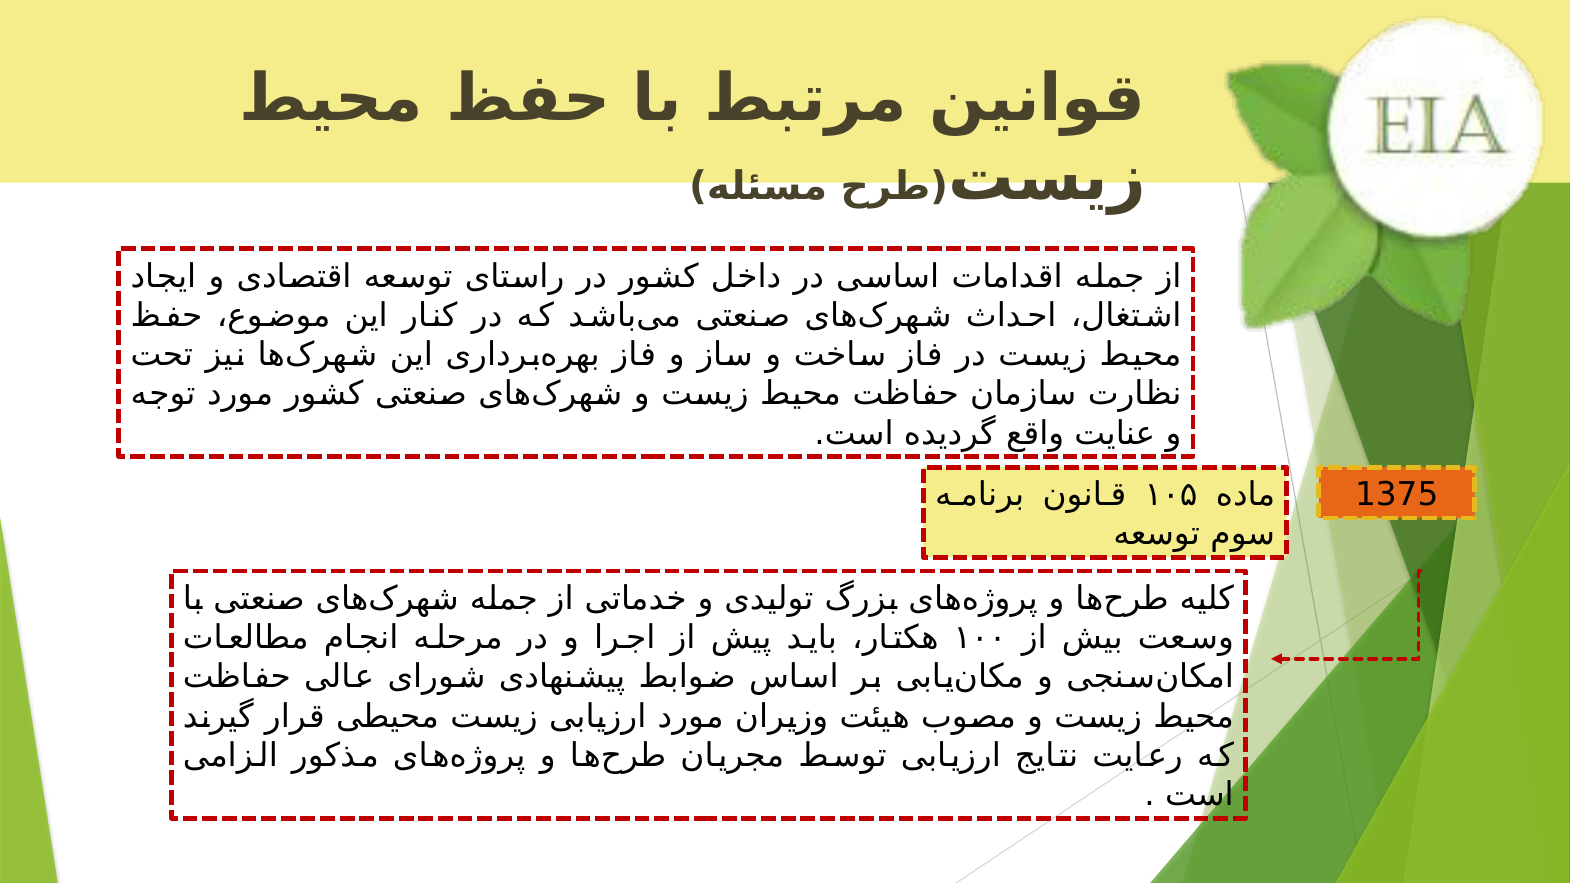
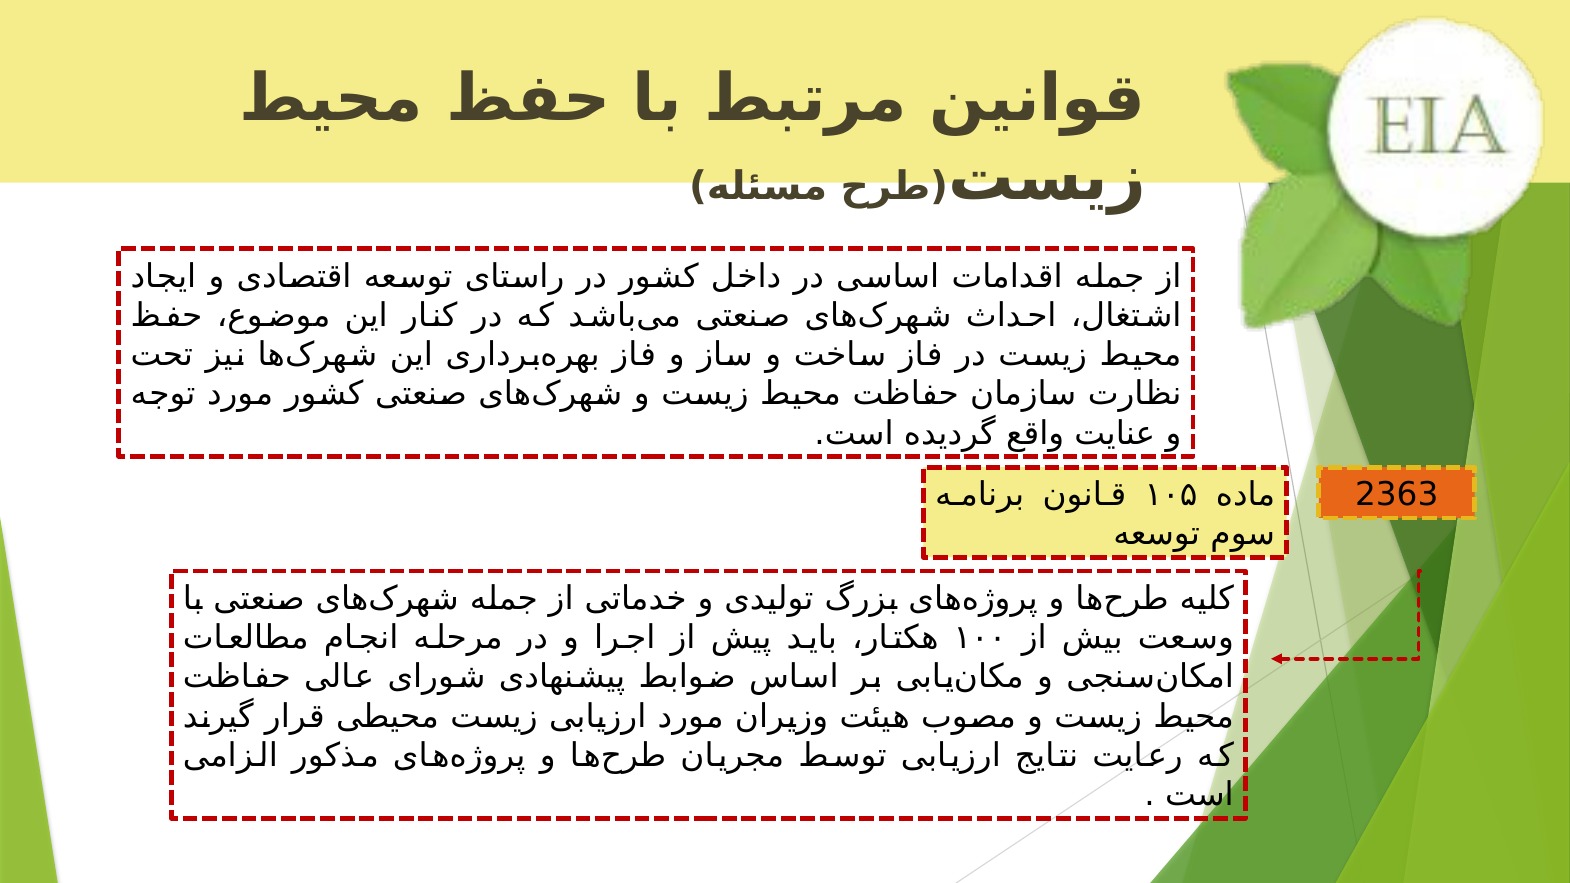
1375: 1375 -> 2363 (1397, 495)
